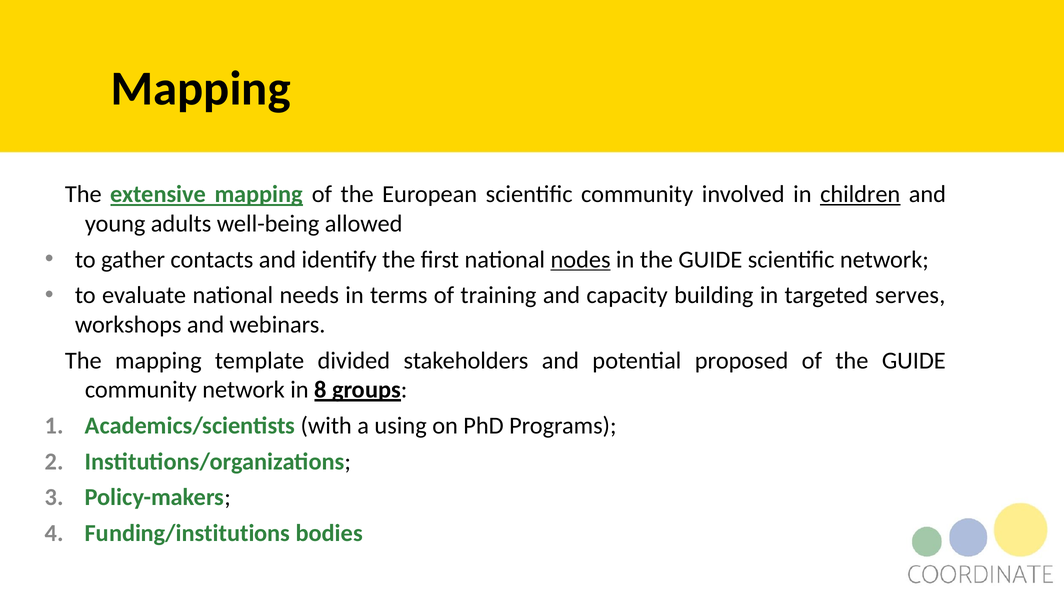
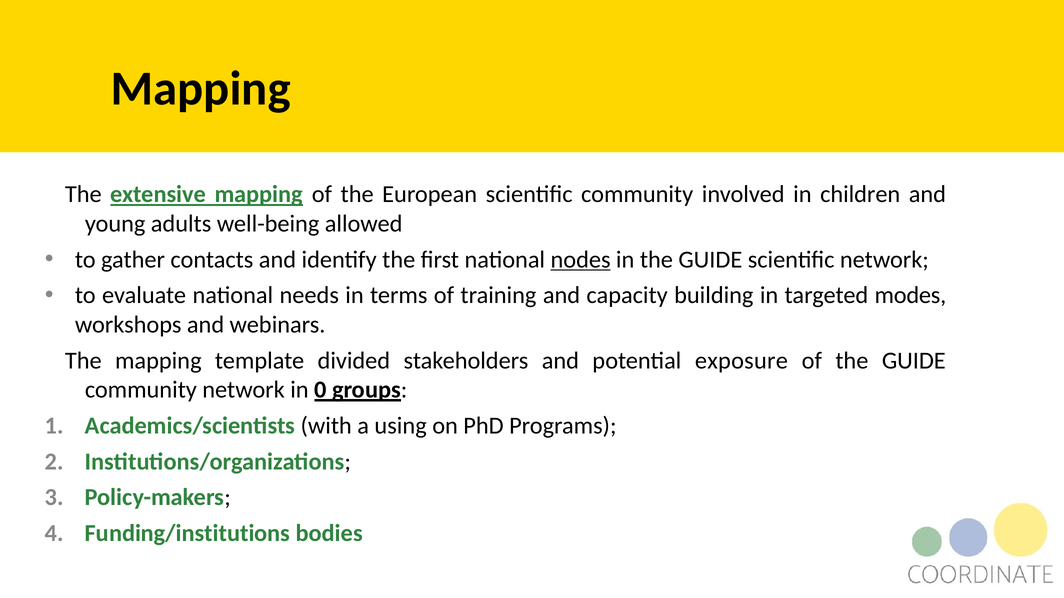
children underline: present -> none (860, 195)
serves: serves -> modes (910, 296)
proposed: proposed -> exposure (741, 361)
8: 8 -> 0 (320, 390)
